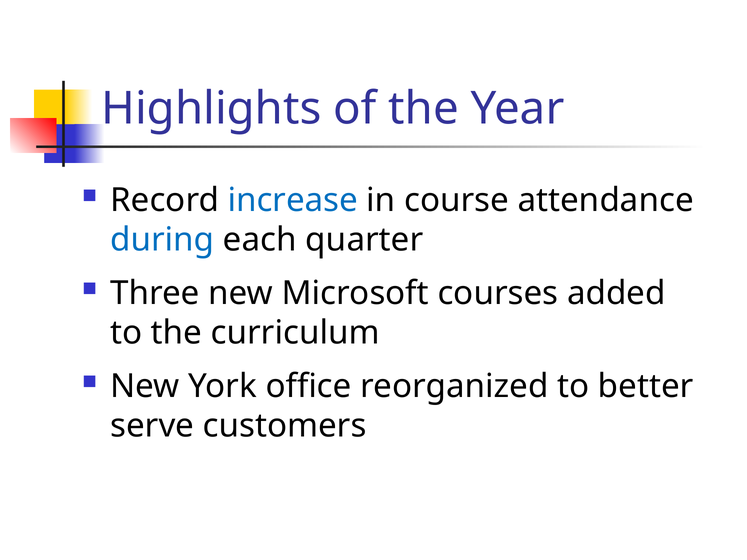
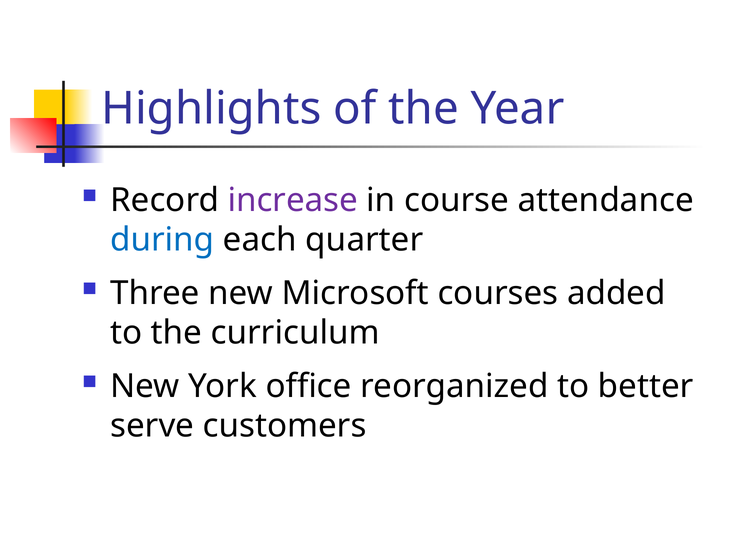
increase colour: blue -> purple (293, 200)
